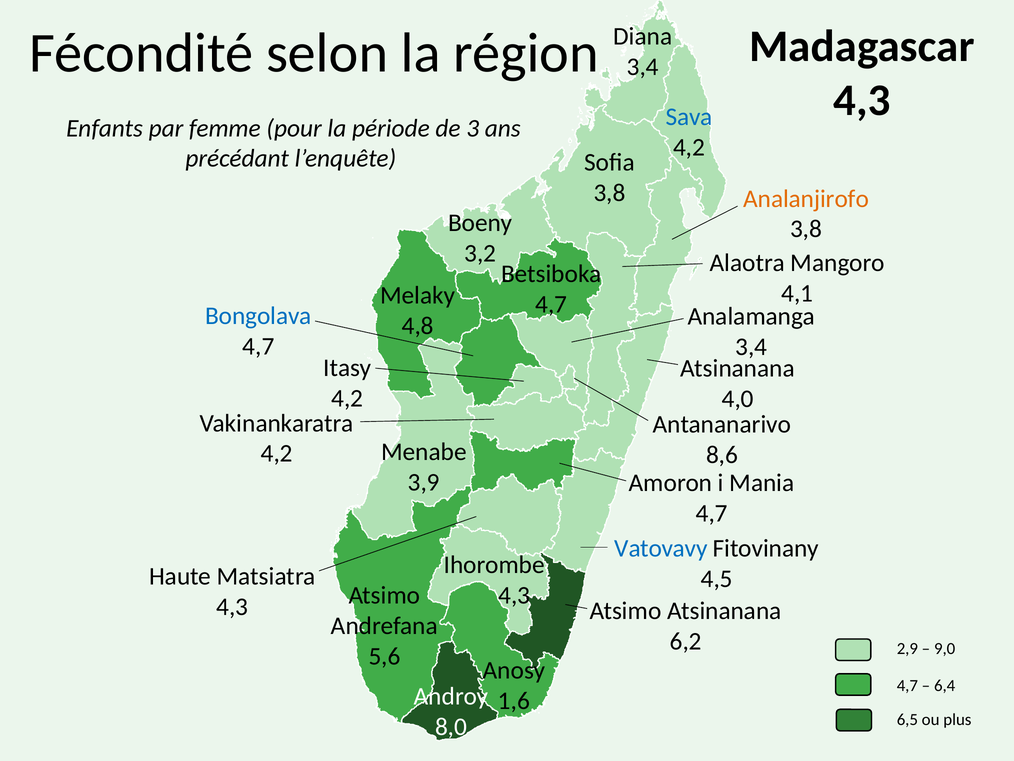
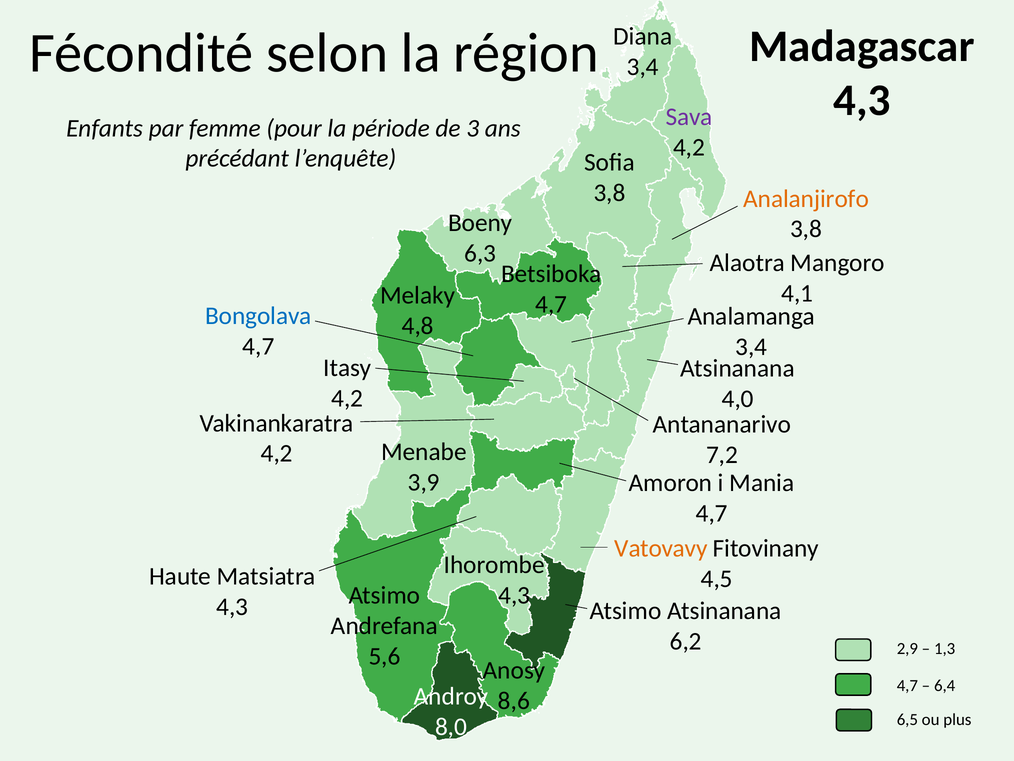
Sava colour: blue -> purple (689, 117)
3,2: 3,2 -> 6,3 (480, 253)
8,6: 8,6 -> 7,2 (722, 455)
Vatovavy colour: blue -> orange (661, 548)
9,0: 9,0 -> 1,3 (945, 648)
1,6: 1,6 -> 8,6 (514, 700)
